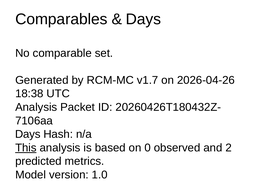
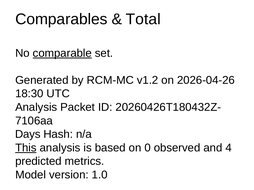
Days: Days -> Total (143, 19)
comparable underline: none -> present (62, 53)
v1.7: v1.7 -> v1.2 (148, 80)
18:38: 18:38 -> 18:30 (29, 94)
2: 2 -> 4 (229, 148)
